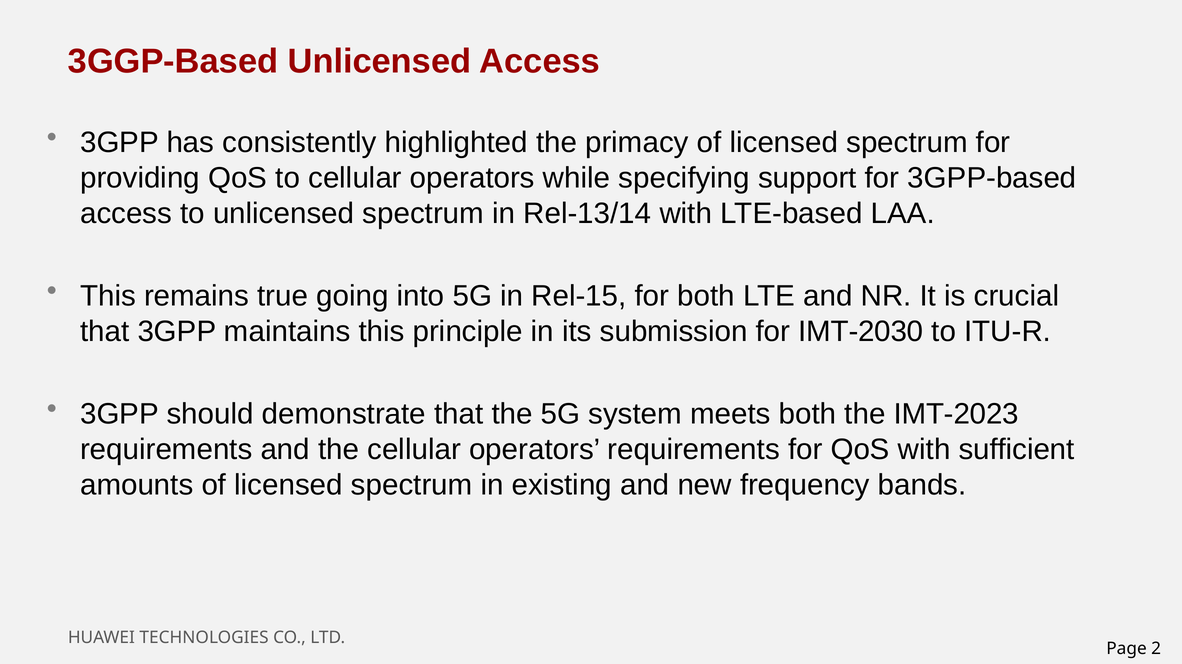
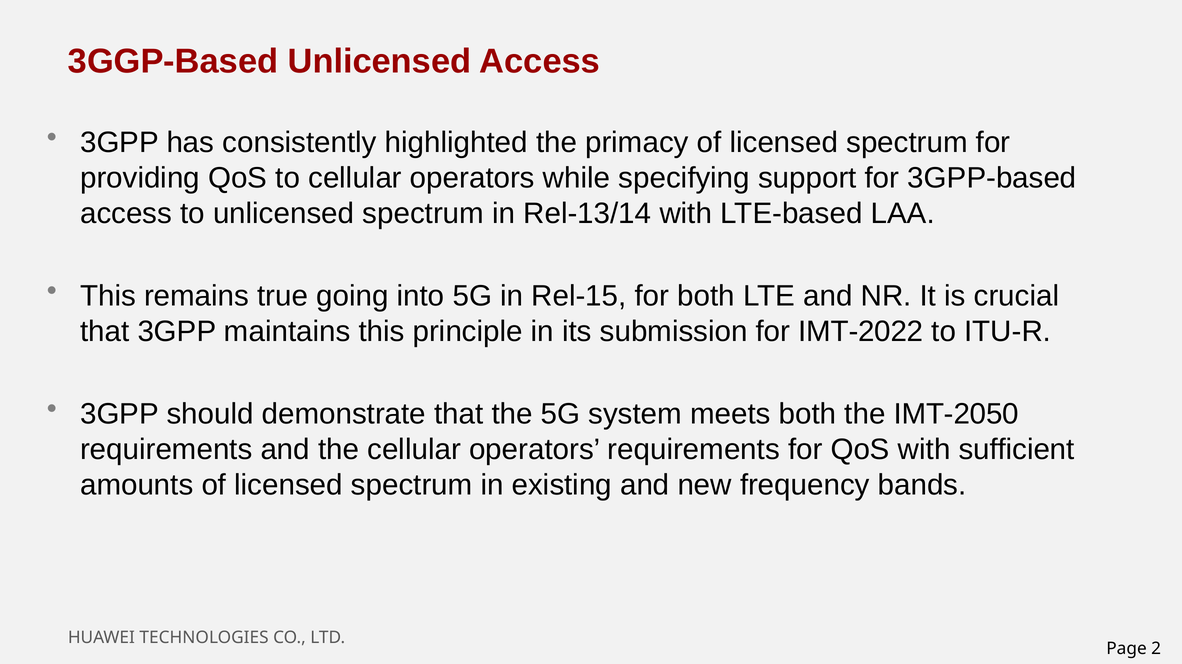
IMT-2030: IMT-2030 -> IMT-2022 (861, 332)
IMT-2023: IMT-2023 -> IMT-2050 (956, 414)
